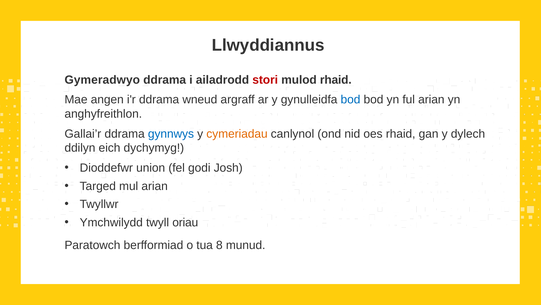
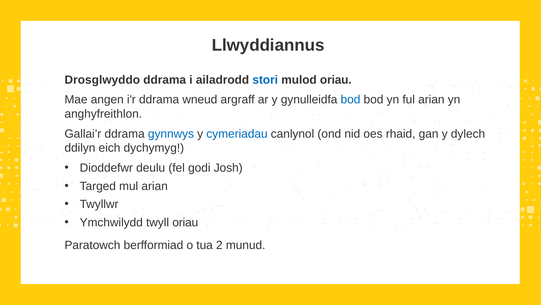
Gymeradwyo: Gymeradwyo -> Drosglwyddo (102, 80)
stori colour: red -> blue (265, 80)
mulod rhaid: rhaid -> oriau (336, 80)
cymeriadau colour: orange -> blue (237, 134)
union: union -> deulu (151, 168)
8: 8 -> 2 (219, 245)
